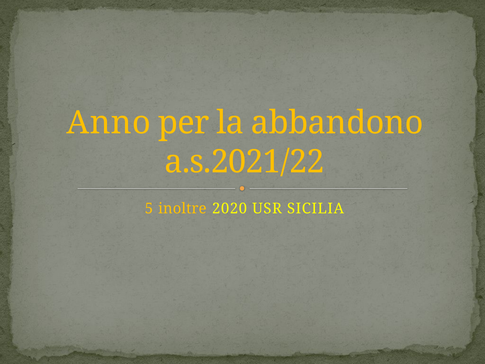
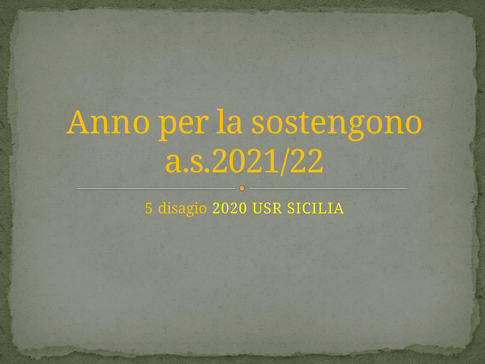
abbandono: abbandono -> sostengono (337, 123)
inoltre: inoltre -> disagio (183, 209)
